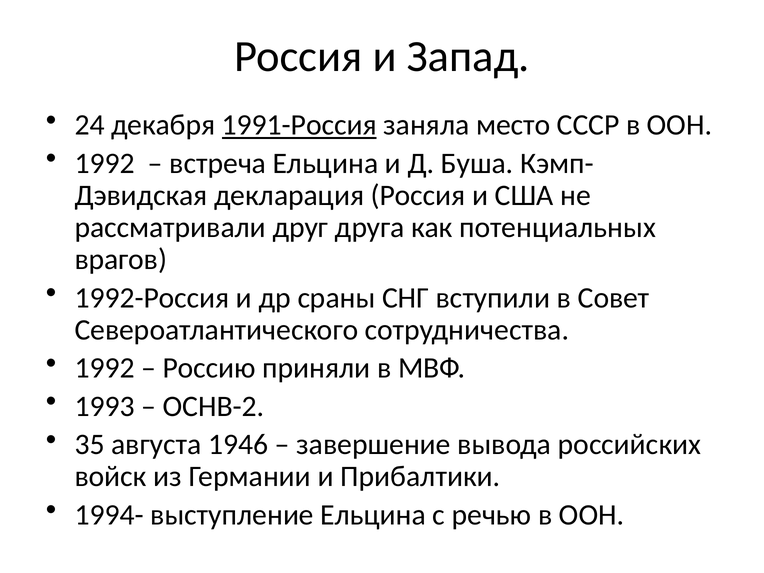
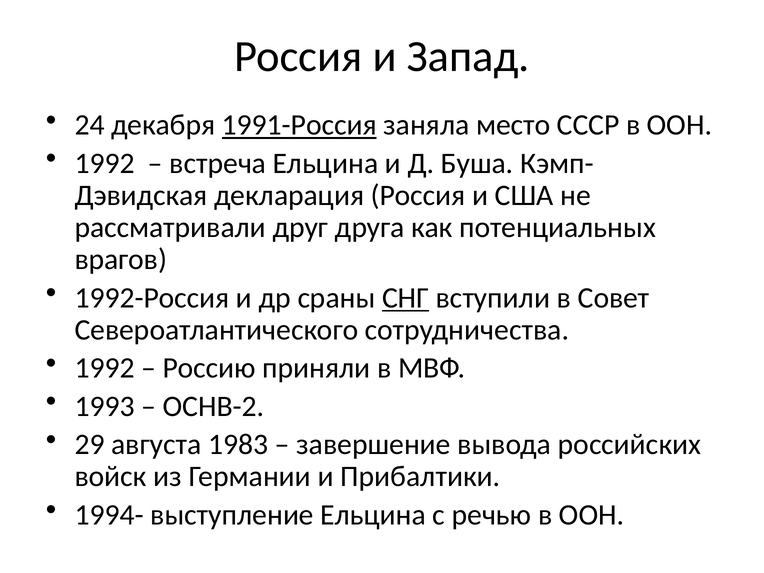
СНГ underline: none -> present (406, 298)
35: 35 -> 29 (90, 445)
1946: 1946 -> 1983 (238, 445)
